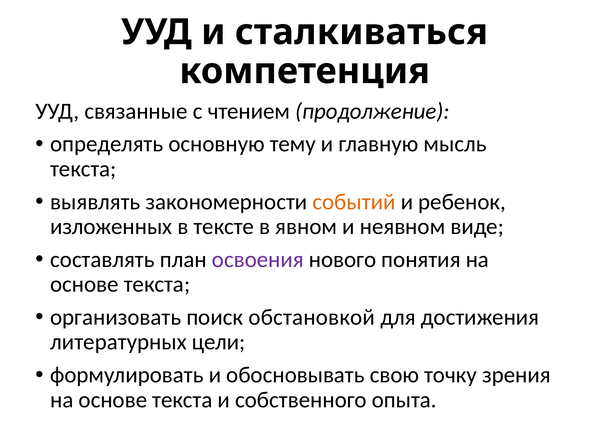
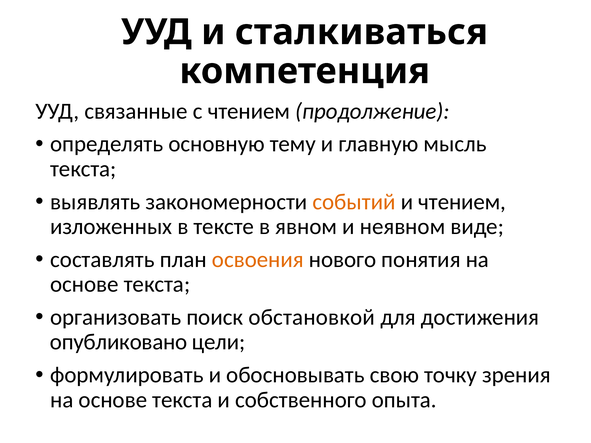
и ребенок: ребенок -> чтением (462, 202)
освоения colour: purple -> orange (258, 260)
литературных: литературных -> опубликовано (119, 342)
